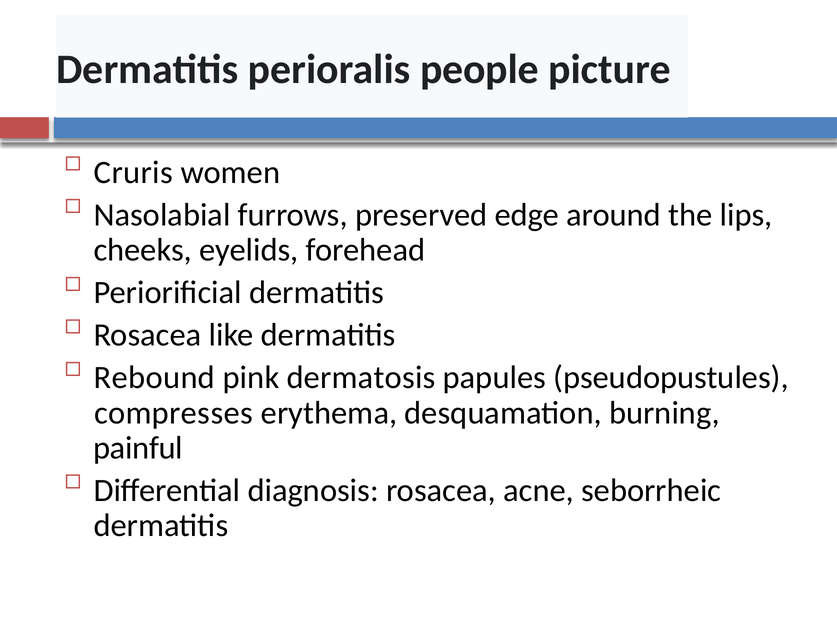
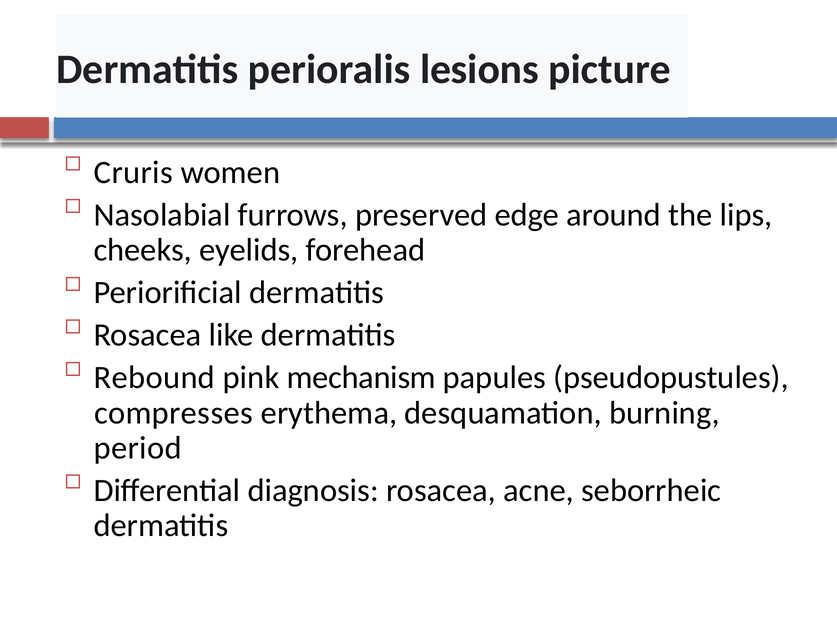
people: people -> lesions (479, 69)
dermatosis: dermatosis -> mechanism (361, 377)
painful: painful -> period (138, 448)
